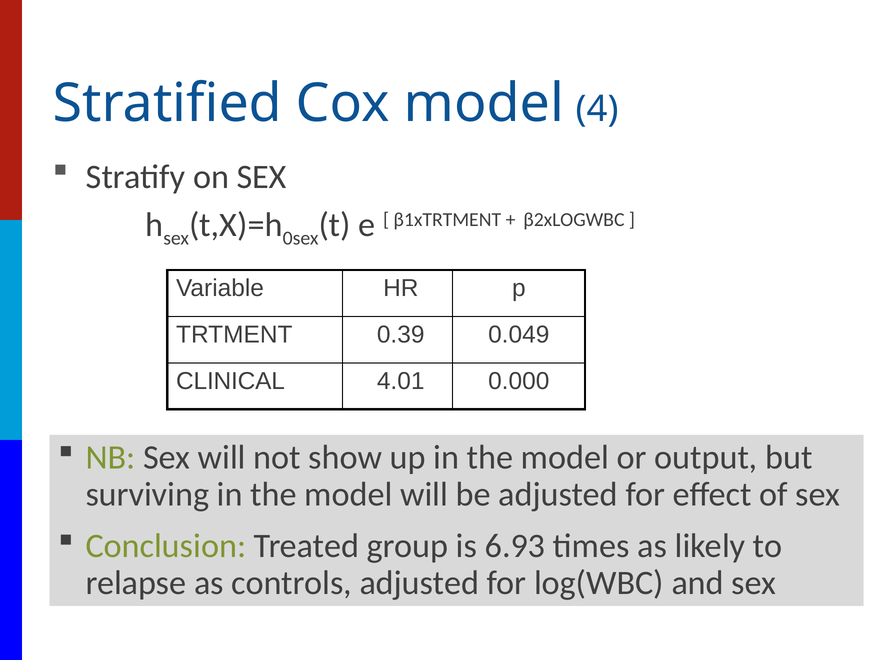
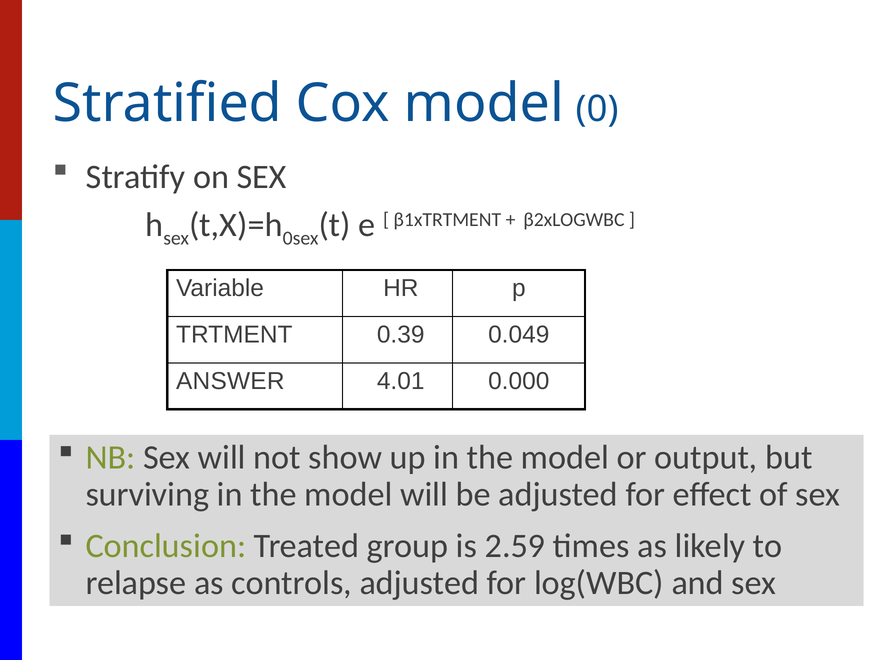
4: 4 -> 0 (597, 109)
CLINICAL: CLINICAL -> ANSWER (230, 381)
6.93: 6.93 -> 2.59 (515, 546)
